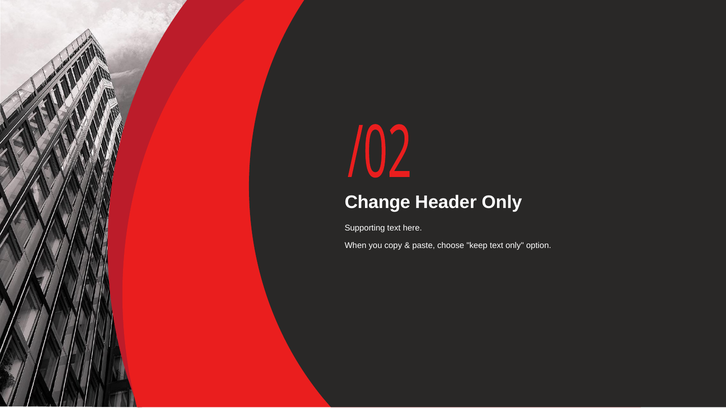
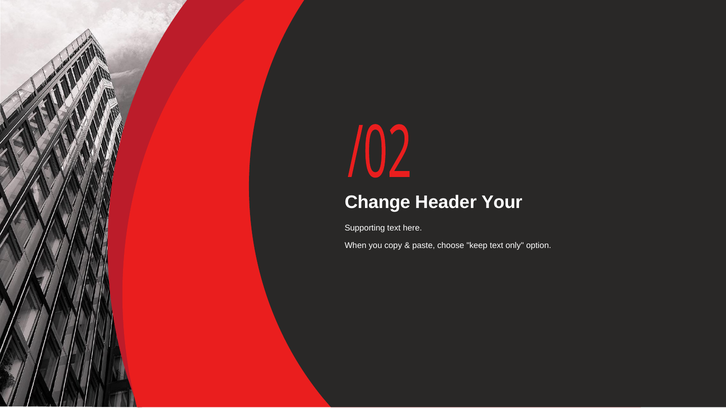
Header Only: Only -> Your (502, 203)
